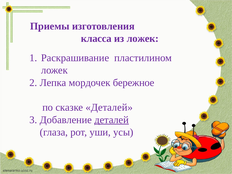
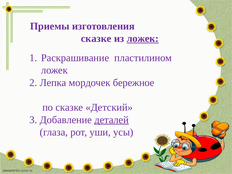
класса: класса -> сказке (96, 39)
ложек underline: none -> present (143, 39)
сказке Деталей: Деталей -> Детский (109, 107)
